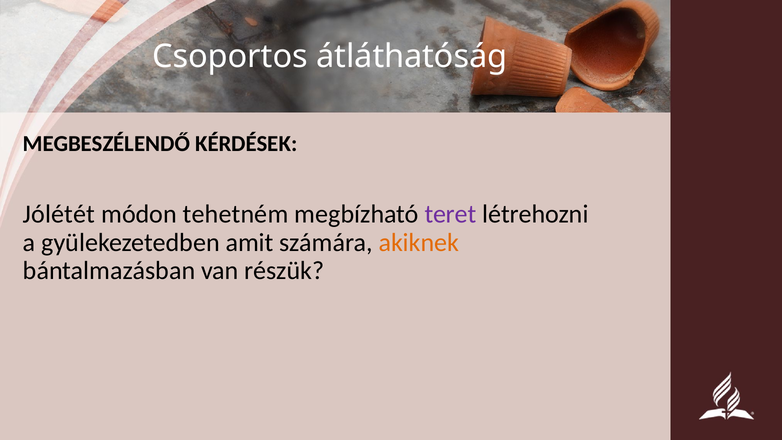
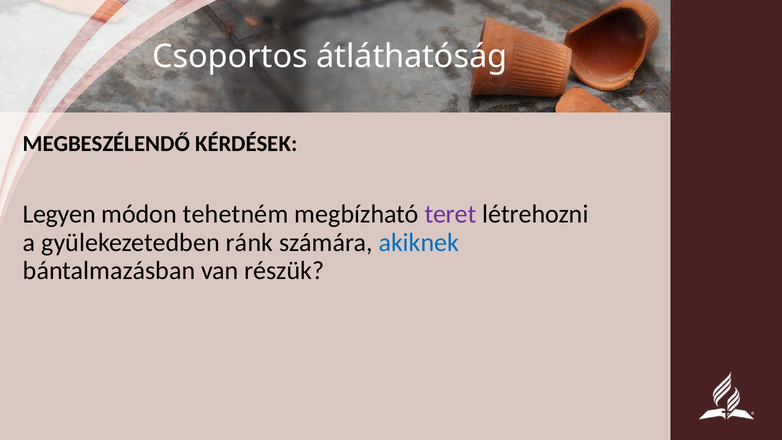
Jólétét: Jólétét -> Legyen (59, 214)
amit: amit -> ránk (250, 242)
akiknek colour: orange -> blue (419, 242)
